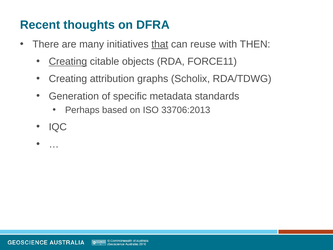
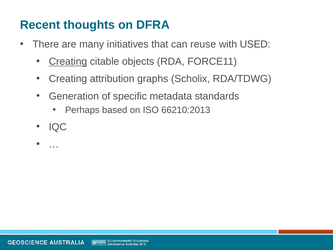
that underline: present -> none (160, 44)
THEN: THEN -> USED (255, 44)
33706:2013: 33706:2013 -> 66210:2013 (186, 110)
